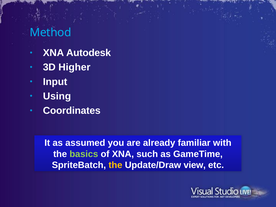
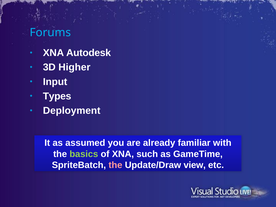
Method: Method -> Forums (50, 32)
Using: Using -> Types (57, 96)
Coordinates: Coordinates -> Deployment (72, 111)
the colour: yellow -> pink (115, 165)
